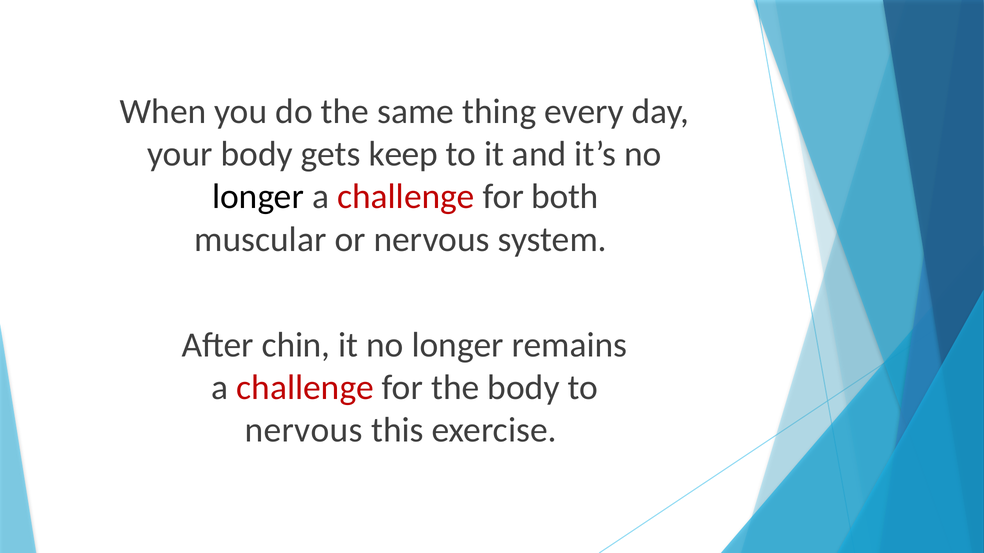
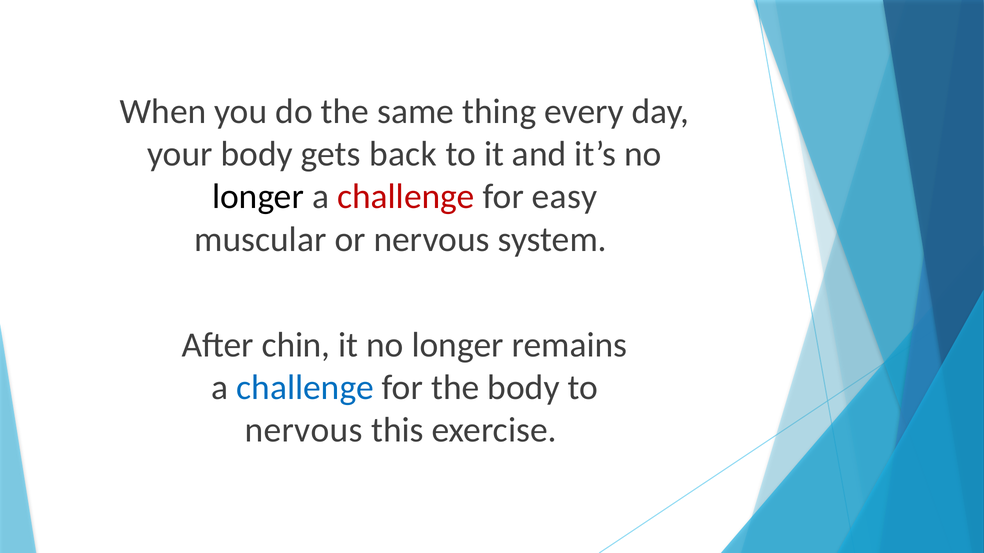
keep: keep -> back (403, 154)
both: both -> easy (565, 197)
challenge colour: red -> blue (305, 388)
